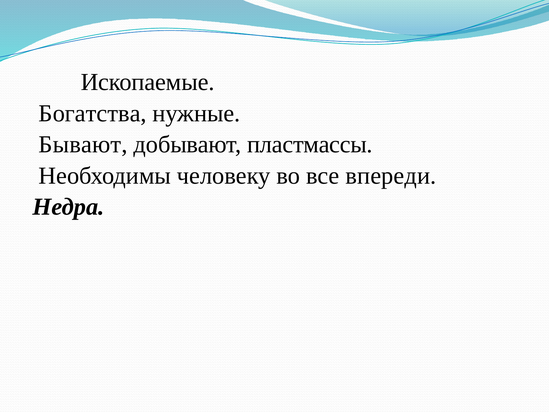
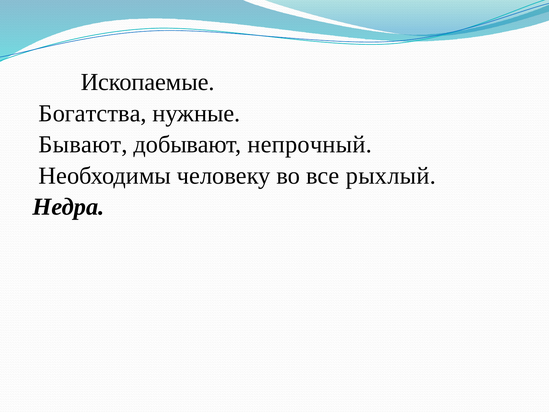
пластмассы: пластмассы -> непрочный (310, 144)
впереди: впереди -> рыхлый (391, 176)
